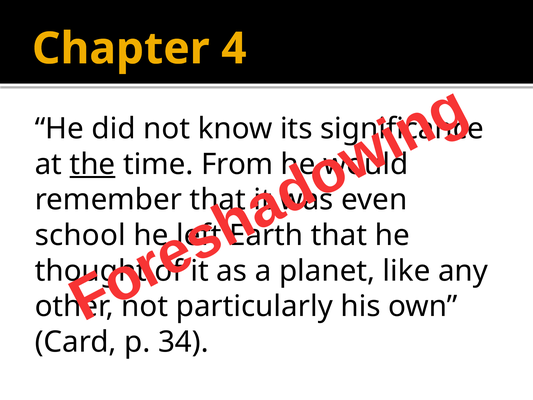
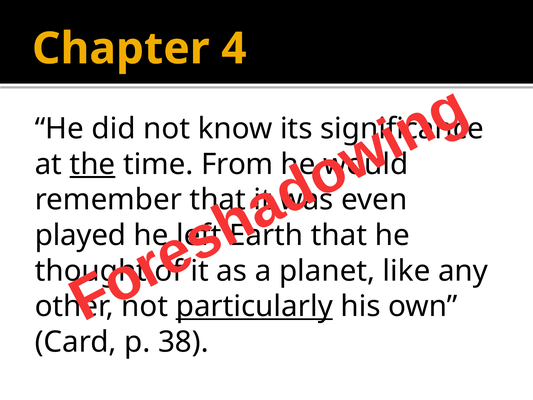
school: school -> played (80, 235)
particularly underline: none -> present (254, 306)
34: 34 -> 38 (183, 342)
